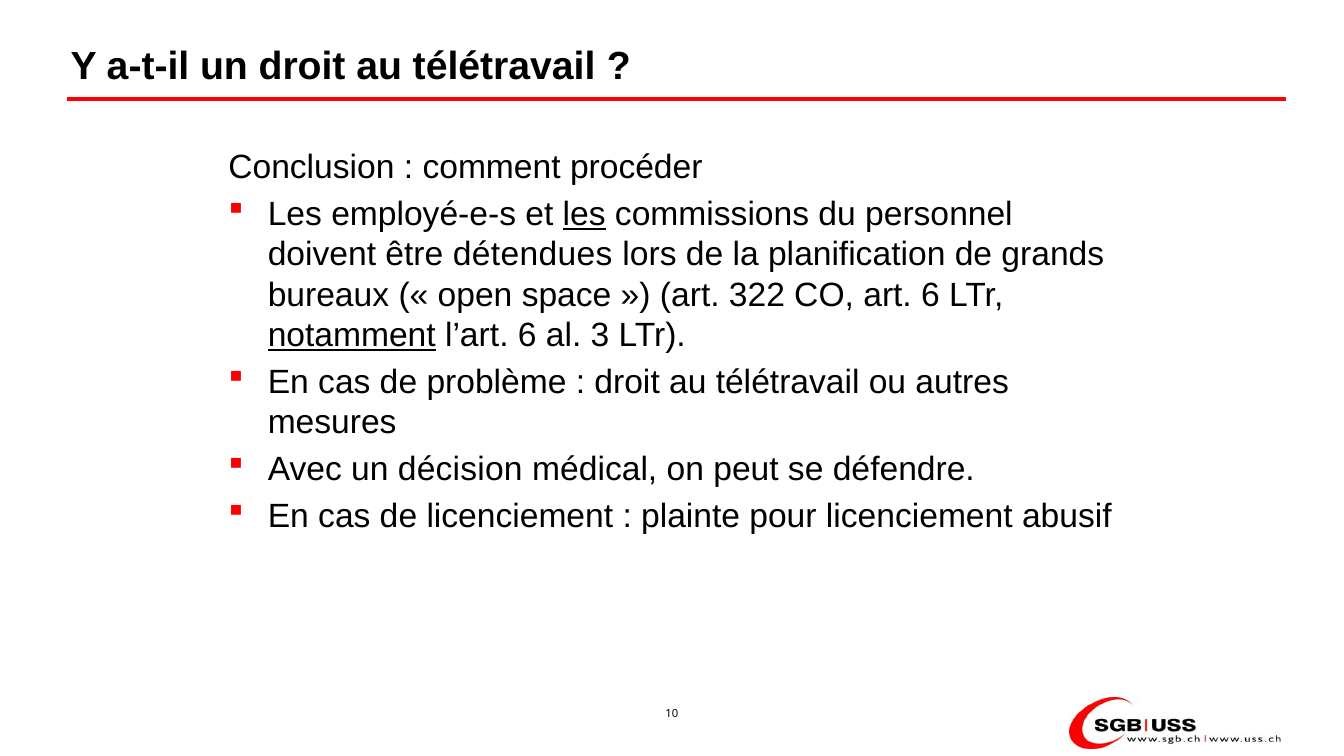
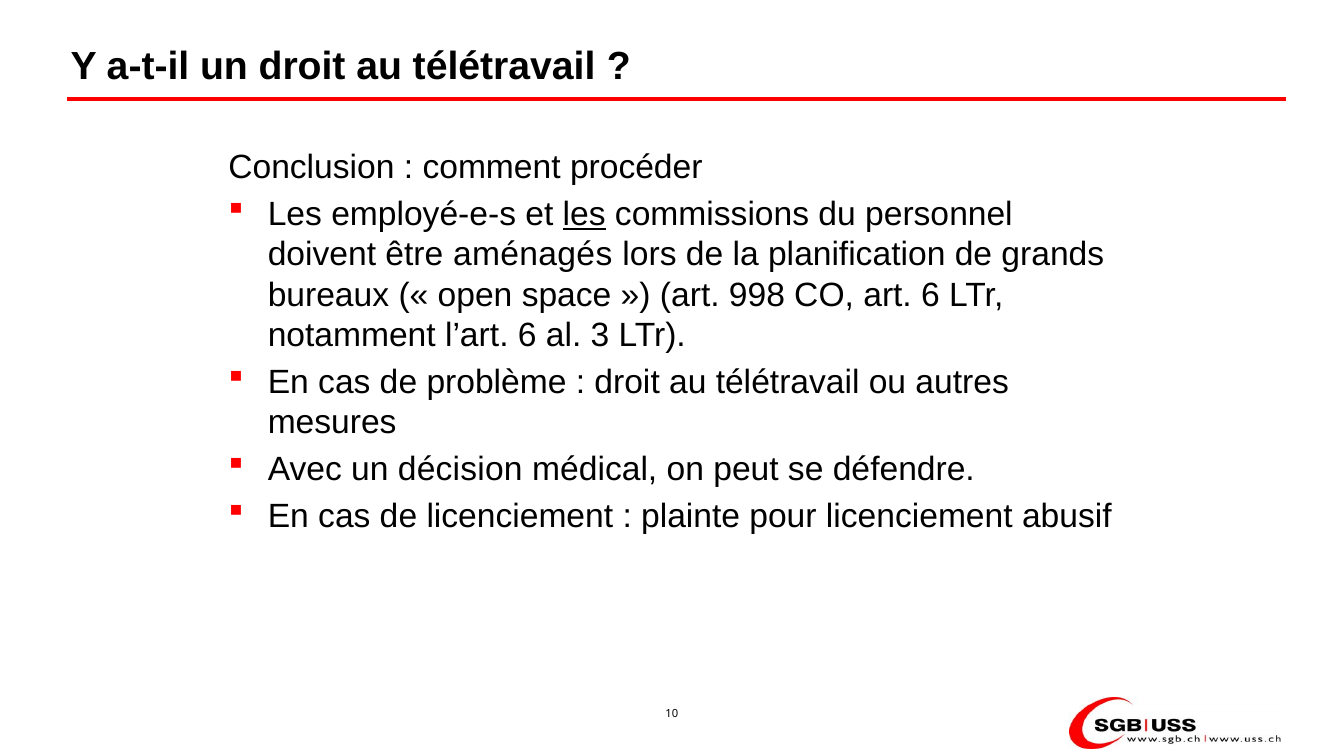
détendues: détendues -> aménagés (533, 255)
322: 322 -> 998 (757, 295)
notamment underline: present -> none (352, 335)
